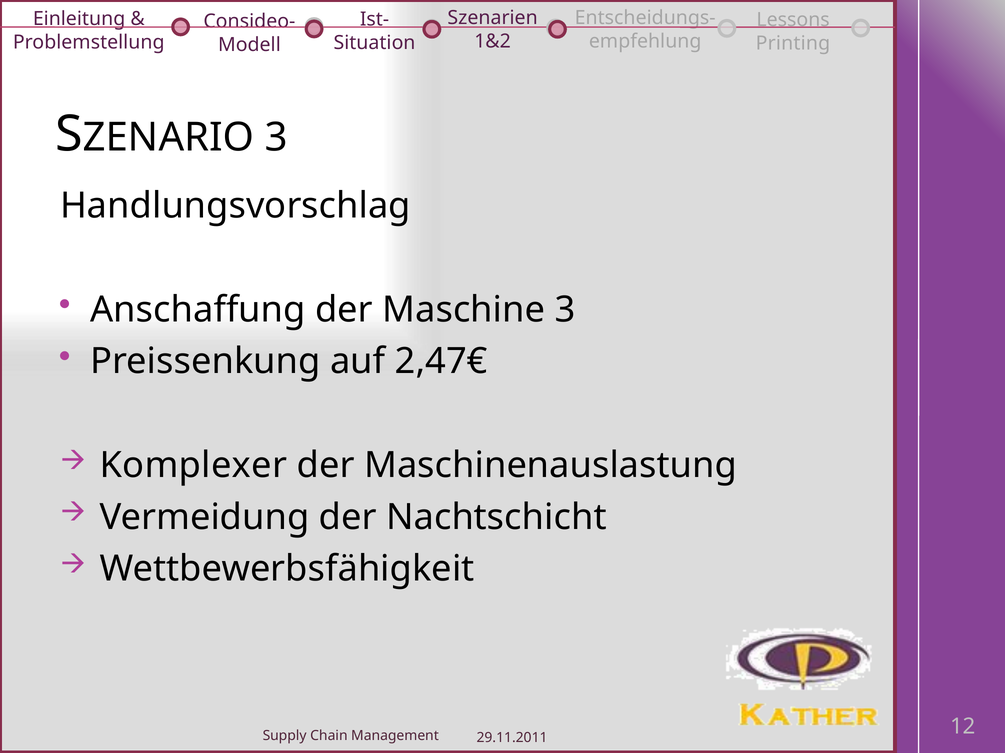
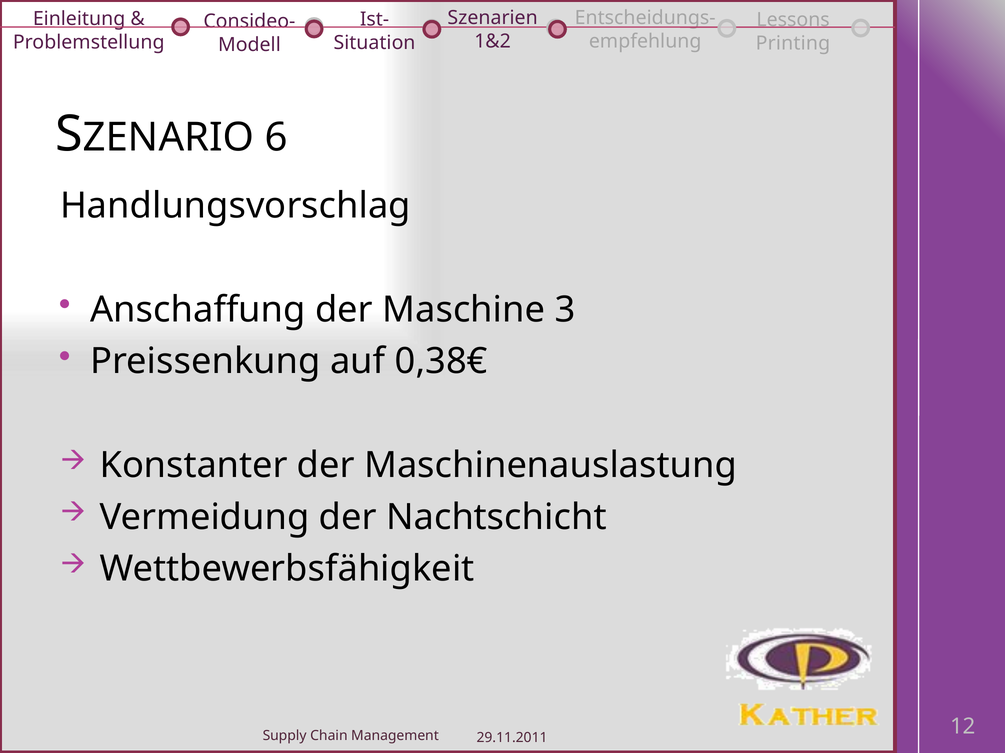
3: 3 -> 6 (276, 137)
2,47€: 2,47€ -> 0,38€ (441, 362)
Komplexer: Komplexer -> Konstanter (194, 466)
